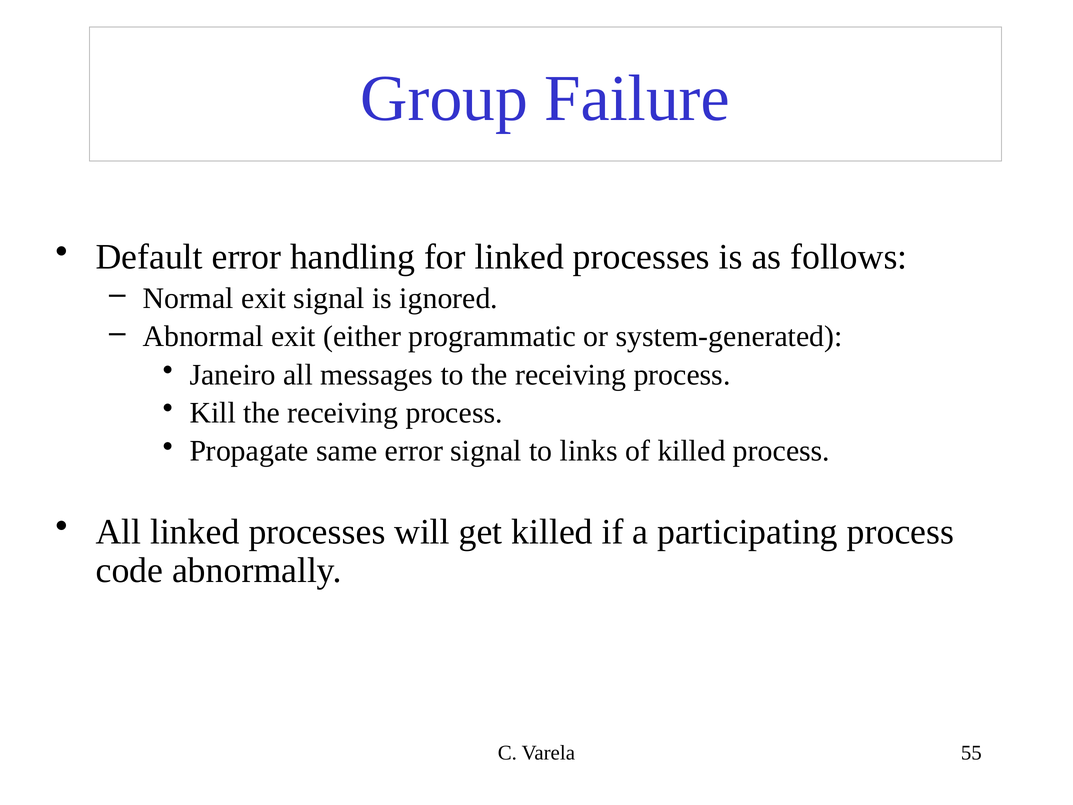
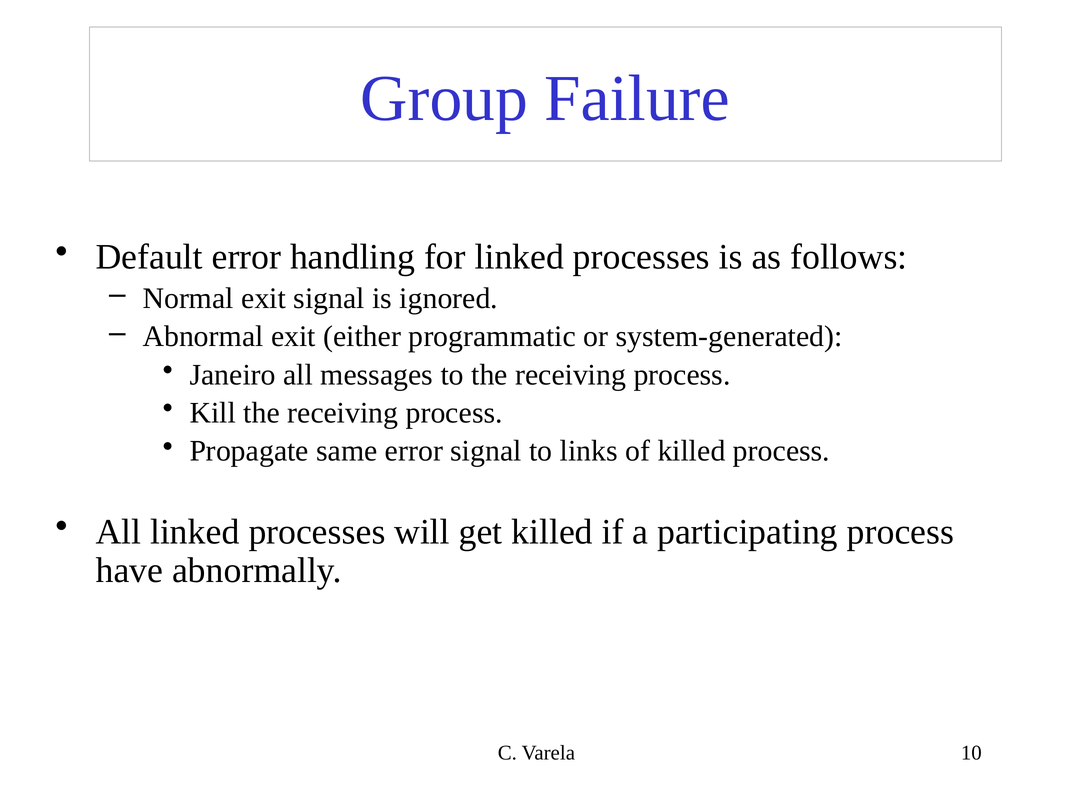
code: code -> have (129, 570)
55: 55 -> 10 (971, 753)
